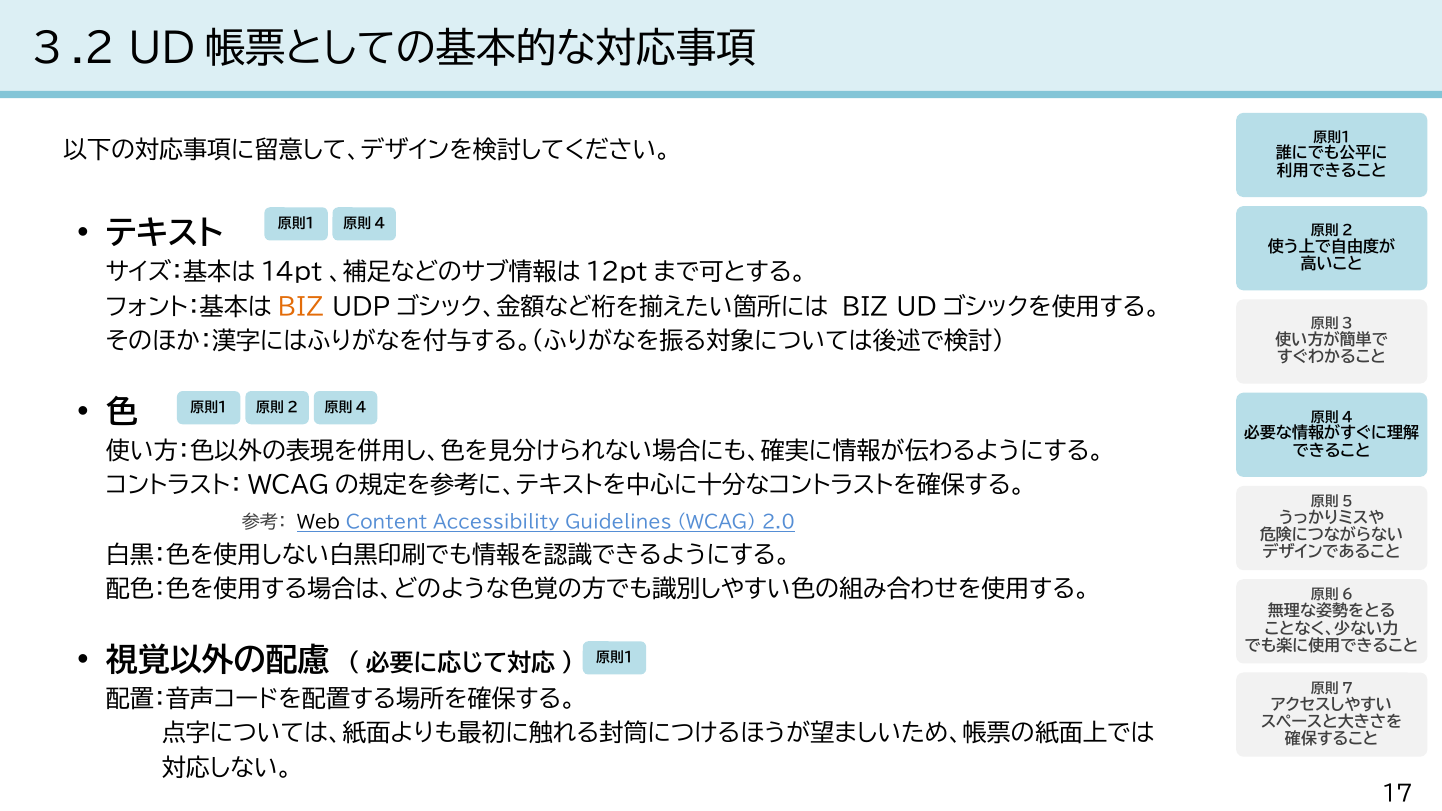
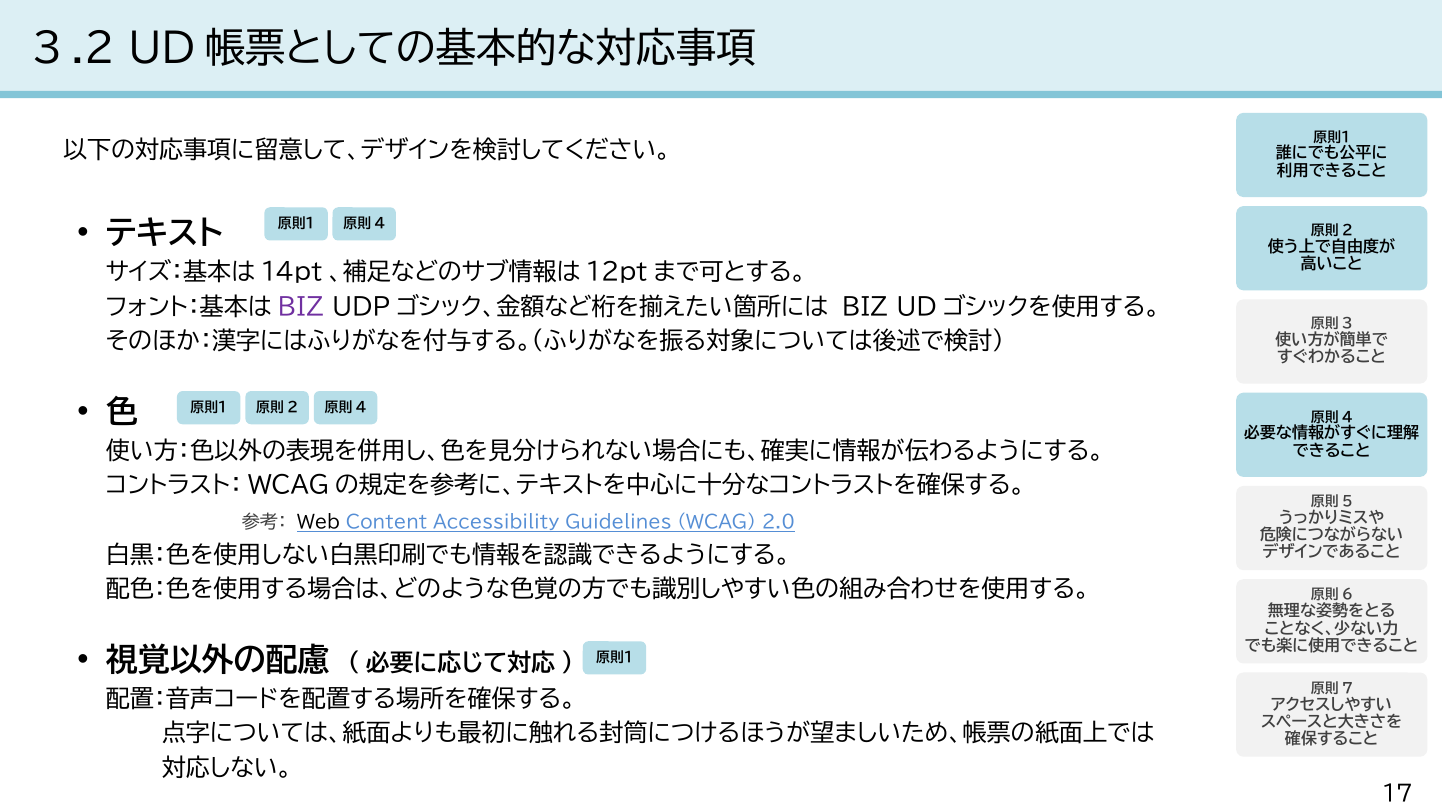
BIZ colour: orange -> purple (301, 307)
